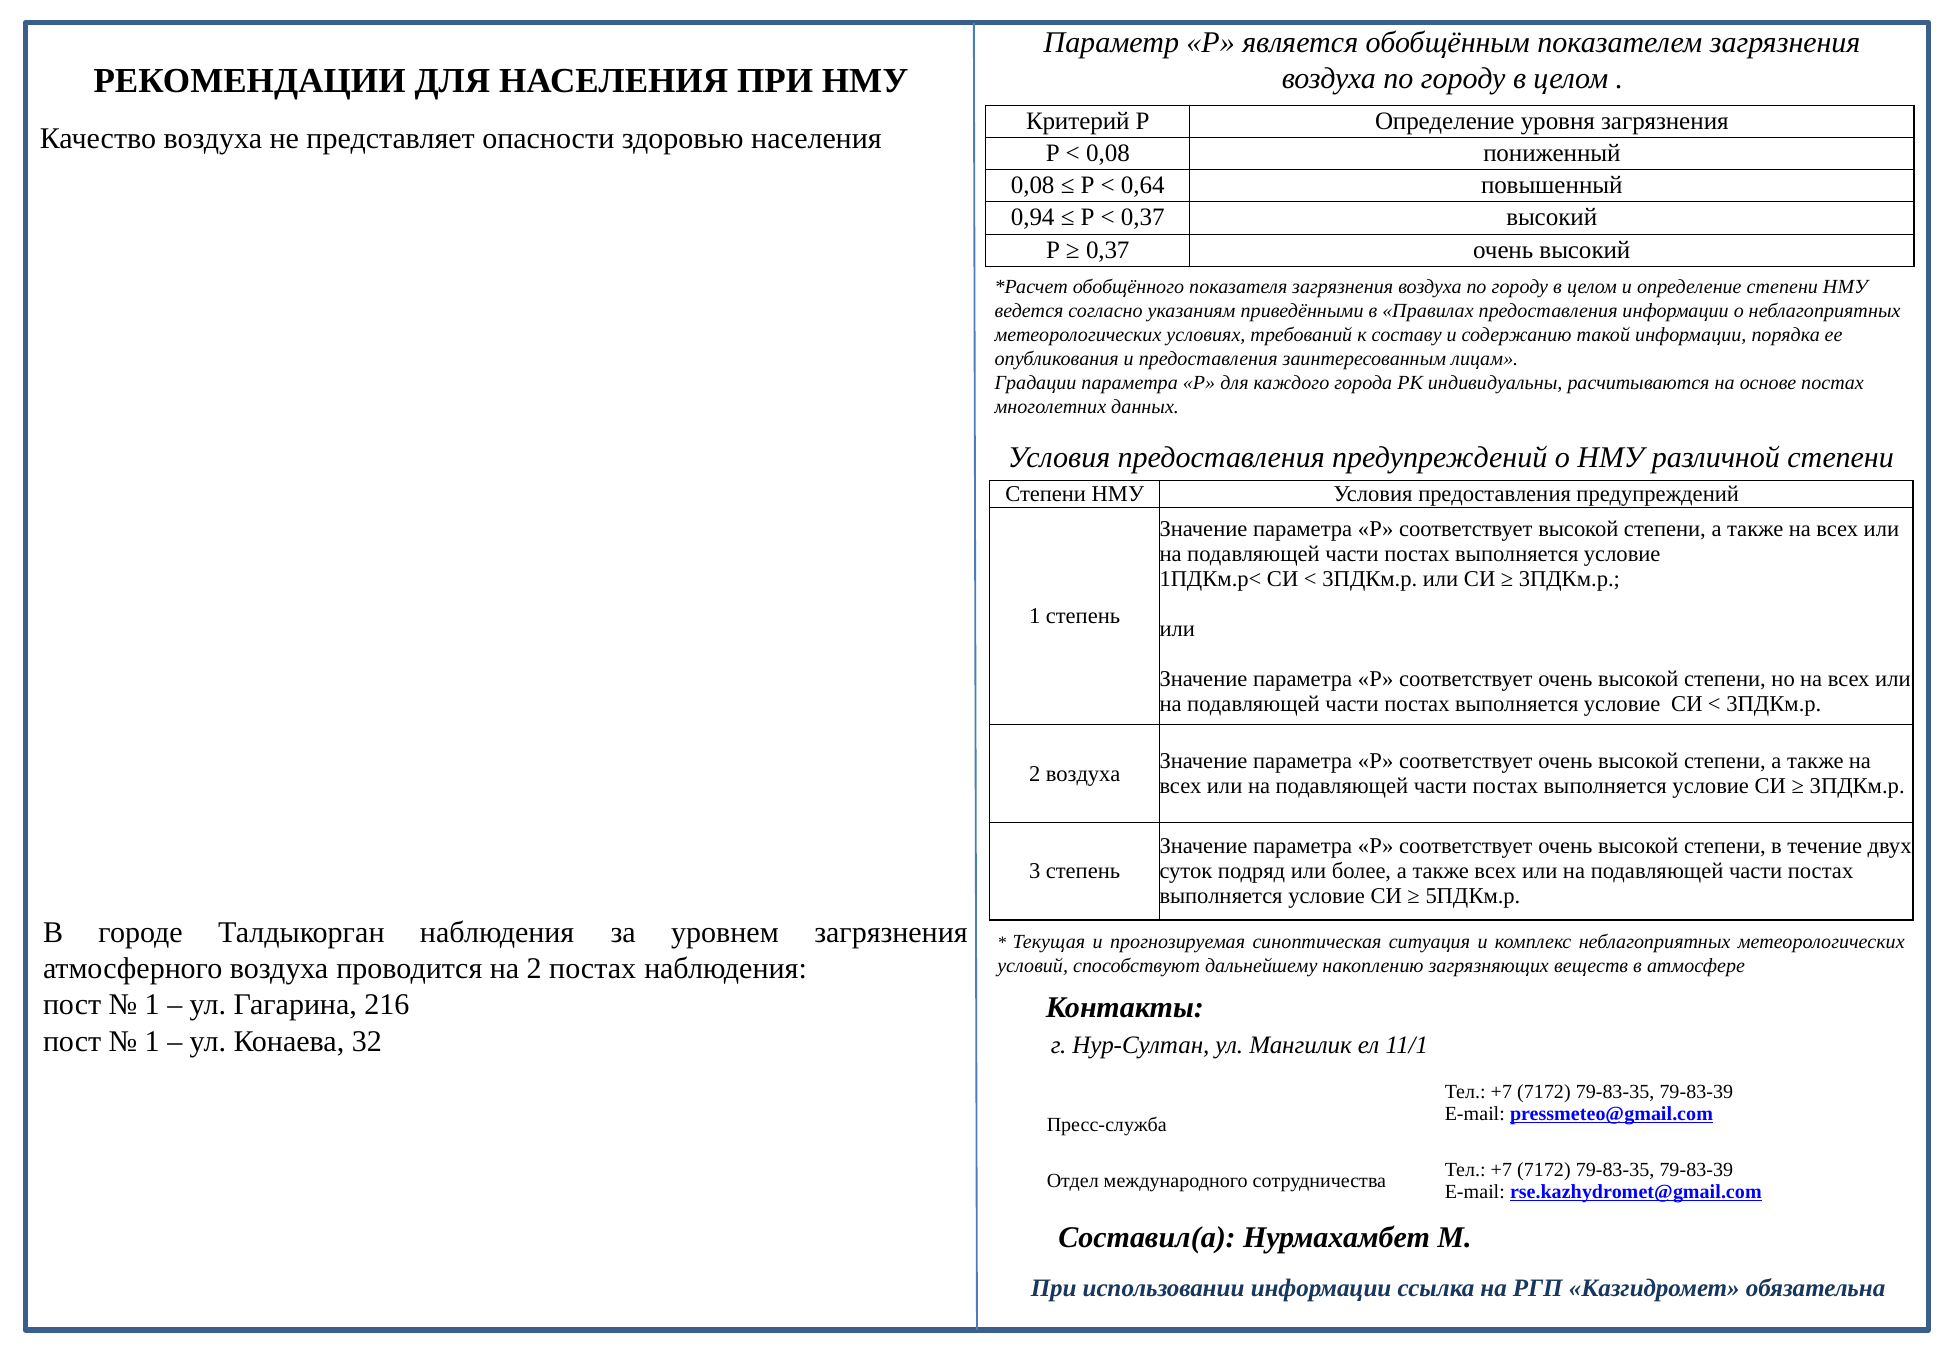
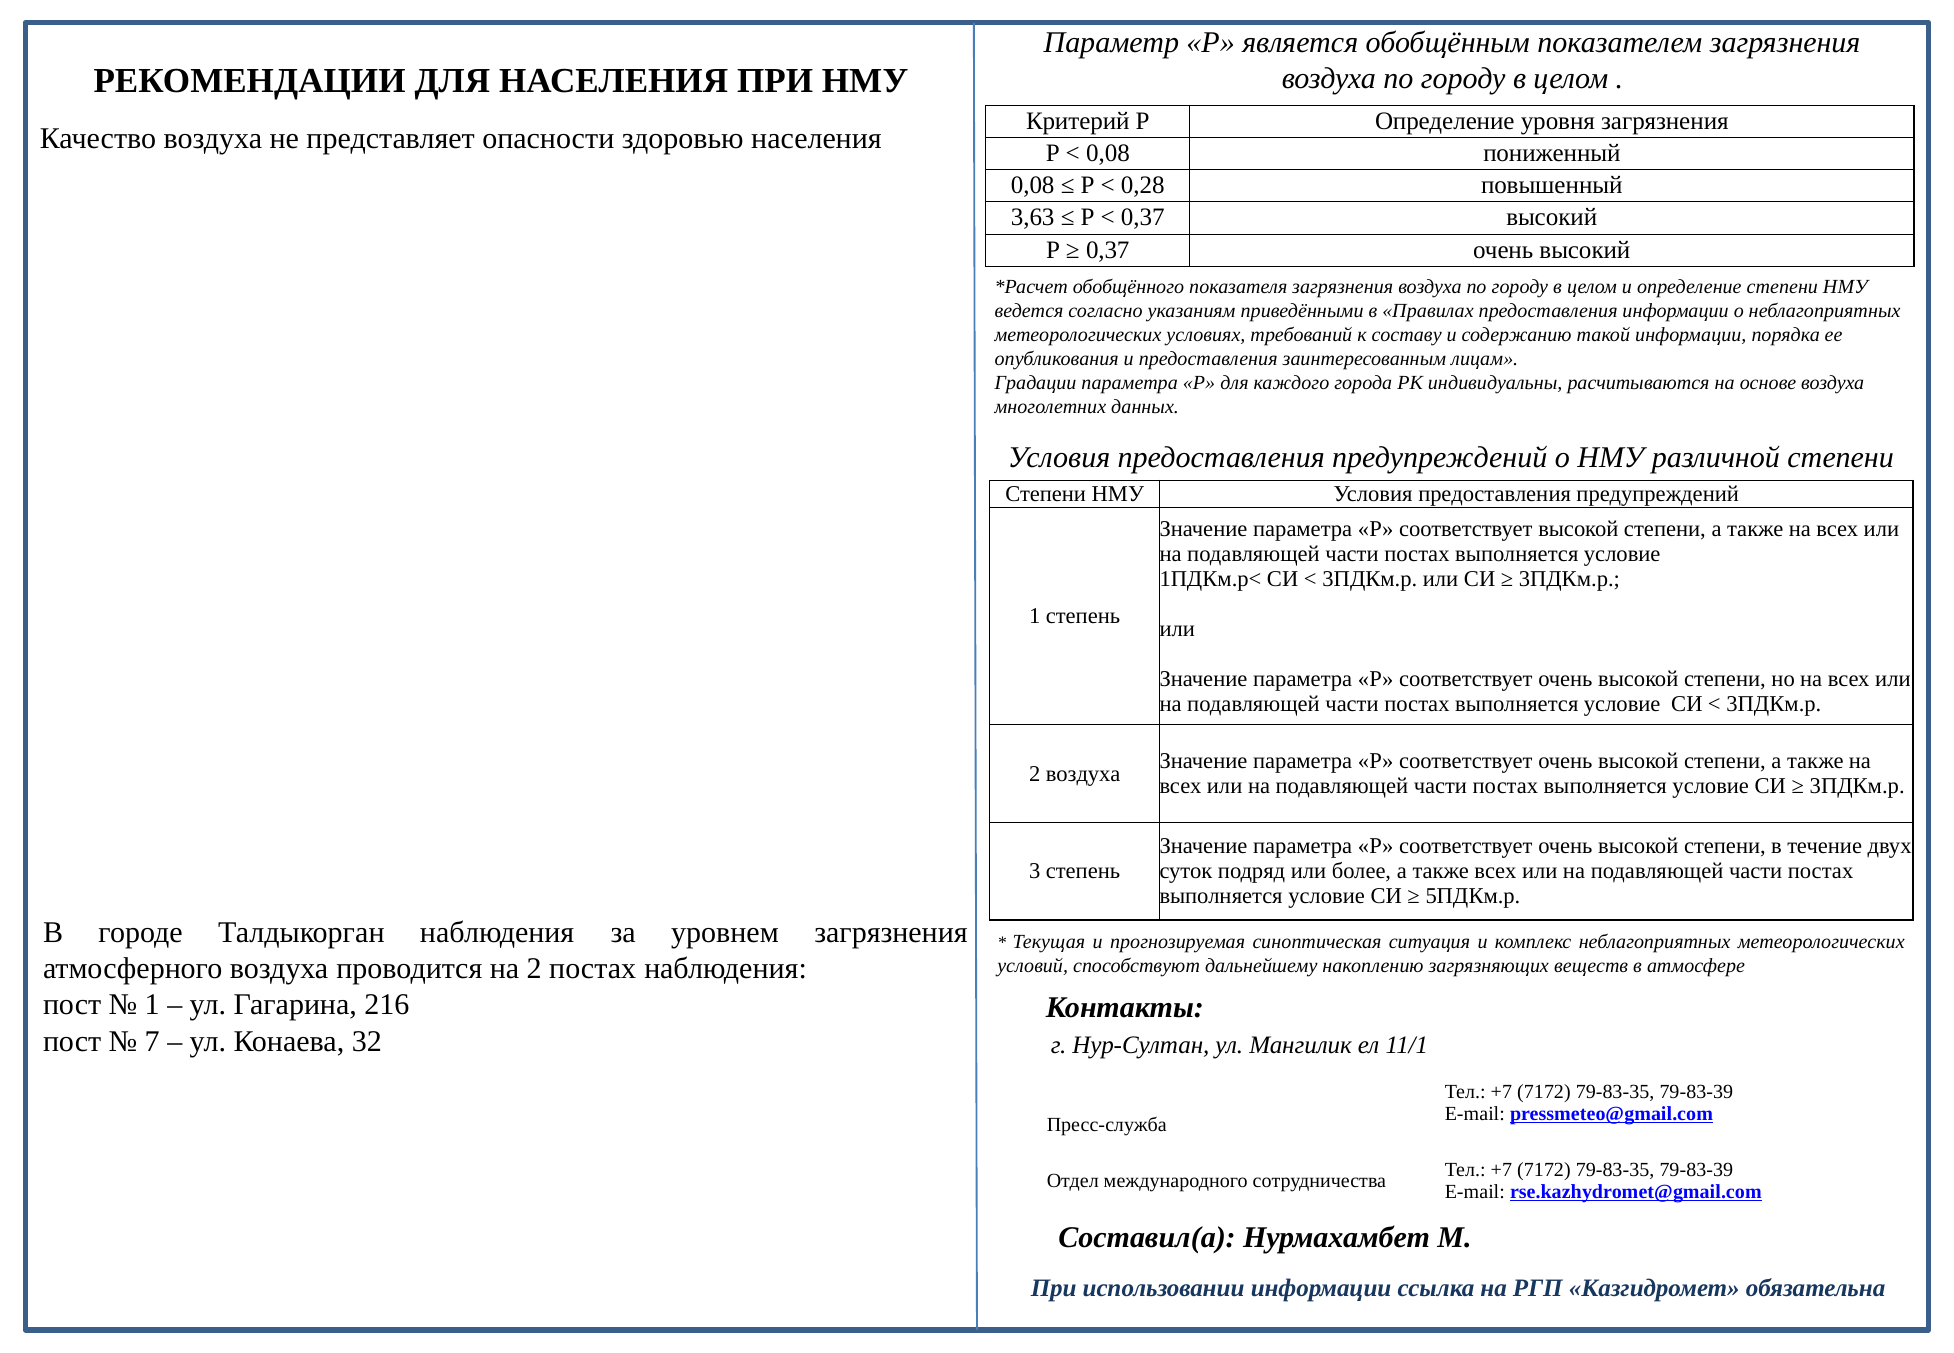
0,64: 0,64 -> 0,28 (1143, 185)
0,94: 0,94 -> 3,63 (1033, 218)
основе постах: постах -> воздуха (1833, 383)
1: 1 -> 7 (152, 1041)
